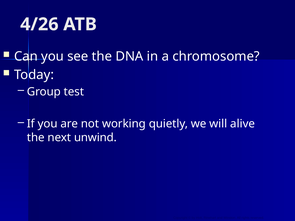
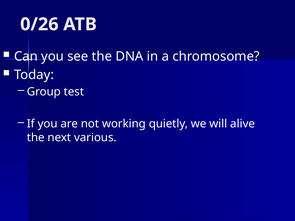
4/26: 4/26 -> 0/26 (39, 24)
unwind: unwind -> various (95, 138)
